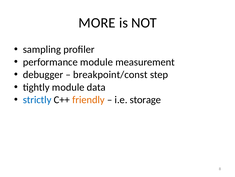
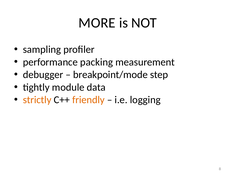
module: module -> packing (97, 62)
breakpoint/const: breakpoint/const -> breakpoint/mode (110, 74)
strictly colour: blue -> orange (37, 99)
storage: storage -> logging (145, 99)
